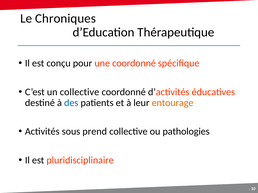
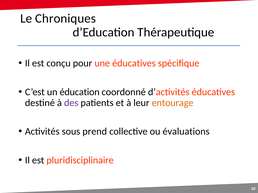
une coordonné: coordonné -> éducatives (134, 63)
un collective: collective -> éducation (80, 92)
des colour: blue -> purple (71, 103)
pathologies: pathologies -> évaluations (186, 132)
